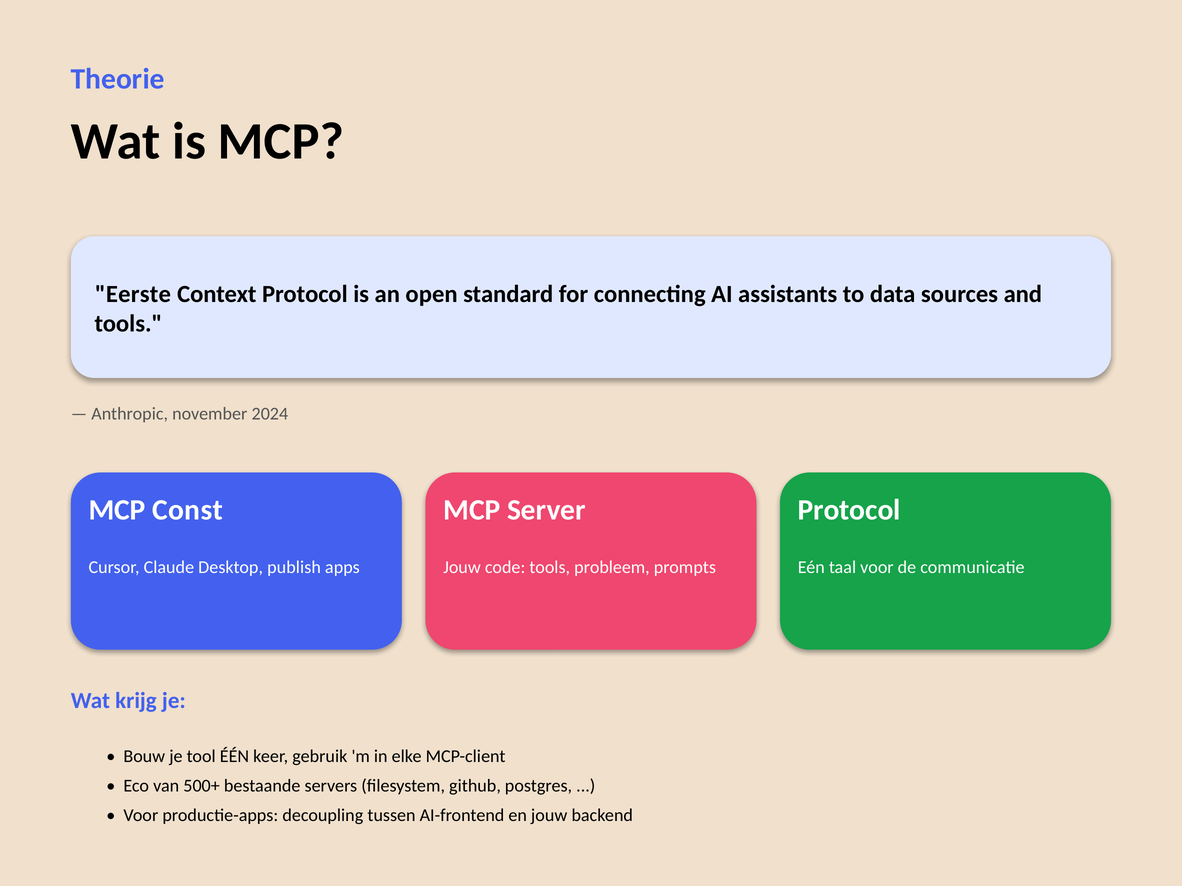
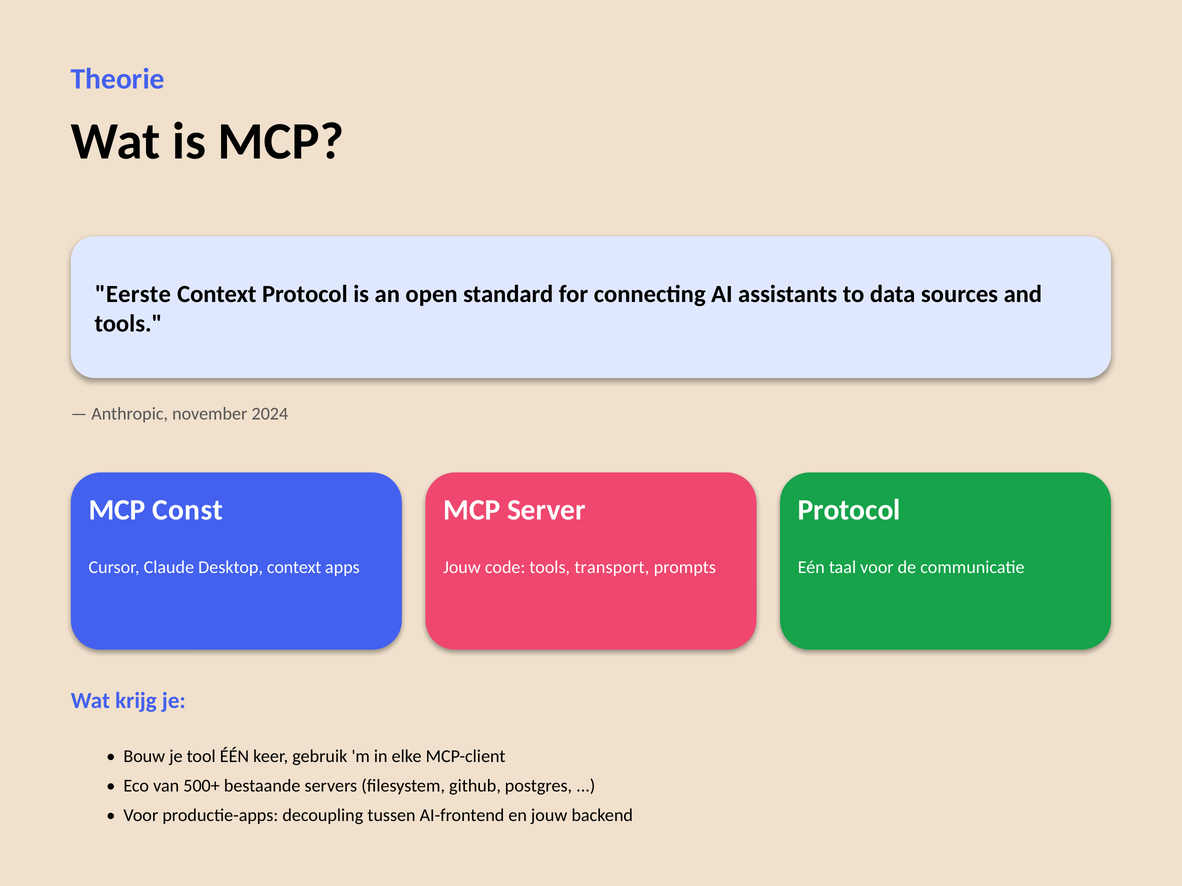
Desktop publish: publish -> context (294, 568)
probleem: probleem -> transport (612, 568)
